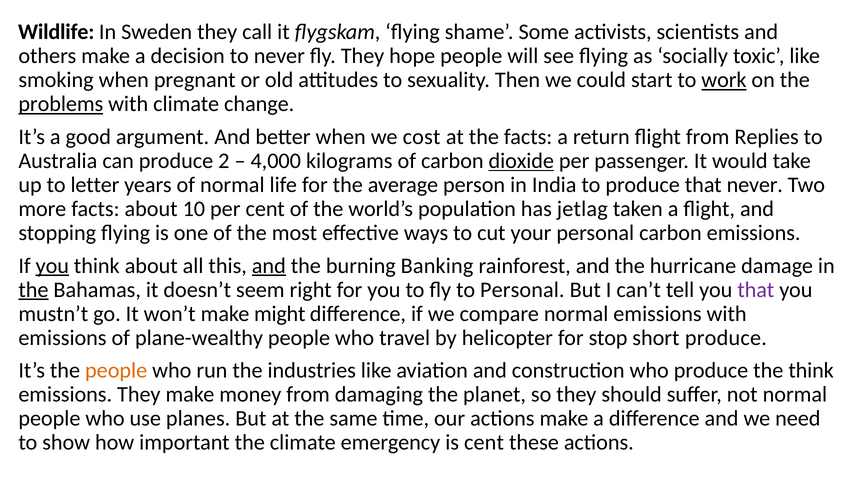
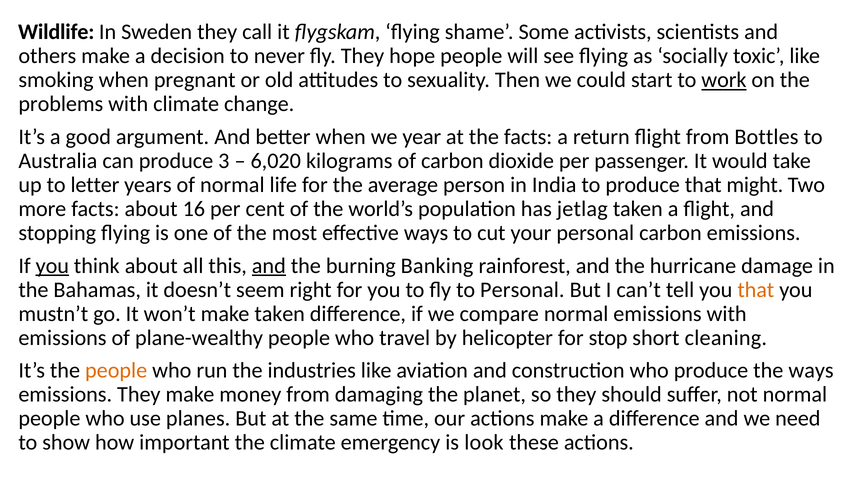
problems underline: present -> none (61, 104)
cost: cost -> year (422, 137)
Replies: Replies -> Bottles (766, 137)
2: 2 -> 3 (224, 161)
4,000: 4,000 -> 6,020 (276, 161)
dioxide underline: present -> none (521, 161)
that never: never -> might (755, 185)
10: 10 -> 16 (194, 209)
the underline: present -> none (33, 290)
that colour: purple -> orange (756, 290)
make might: might -> taken (280, 314)
short produce: produce -> cleaning (726, 338)
the think: think -> ways (811, 370)
is cent: cent -> look (484, 442)
